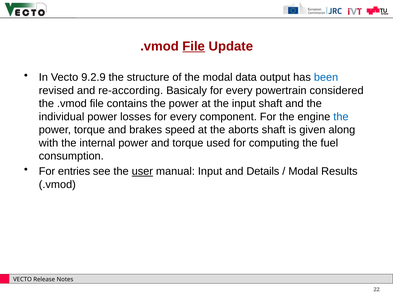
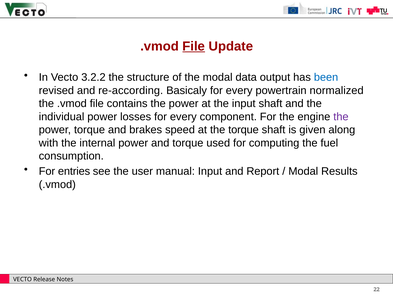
9.2.9: 9.2.9 -> 3.2.2 (93, 77)
considered: considered -> normalized (337, 90)
the colour: blue -> purple (341, 117)
the aborts: aborts -> torque (243, 130)
user underline: present -> none (142, 171)
Details: Details -> Report (263, 171)
